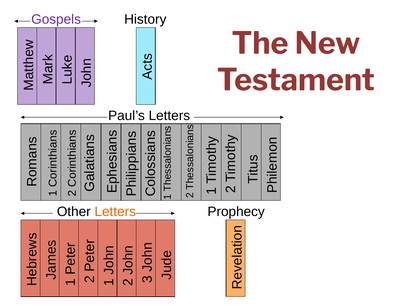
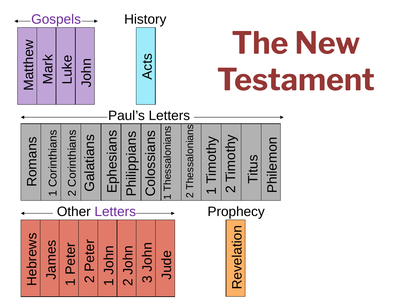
Letters colour: orange -> purple (115, 212)
